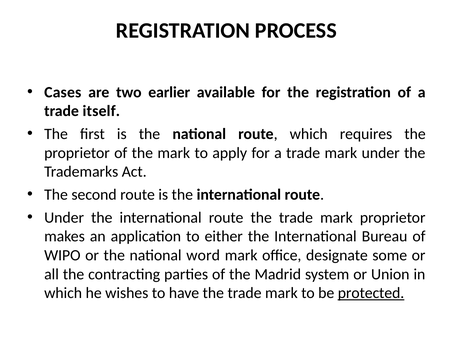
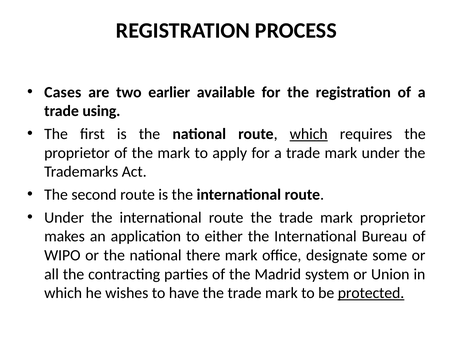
itself: itself -> using (101, 111)
which underline: none -> present (309, 134)
word: word -> there (203, 255)
